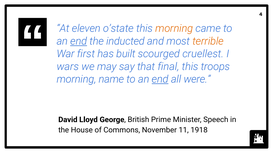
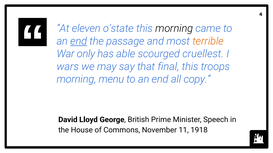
morning colour: orange -> black (174, 29)
inducted: inducted -> passage (125, 41)
first: first -> only (86, 54)
built: built -> able (126, 54)
name: name -> menu (111, 80)
end underline: present -> none (160, 80)
were: were -> copy (197, 80)
